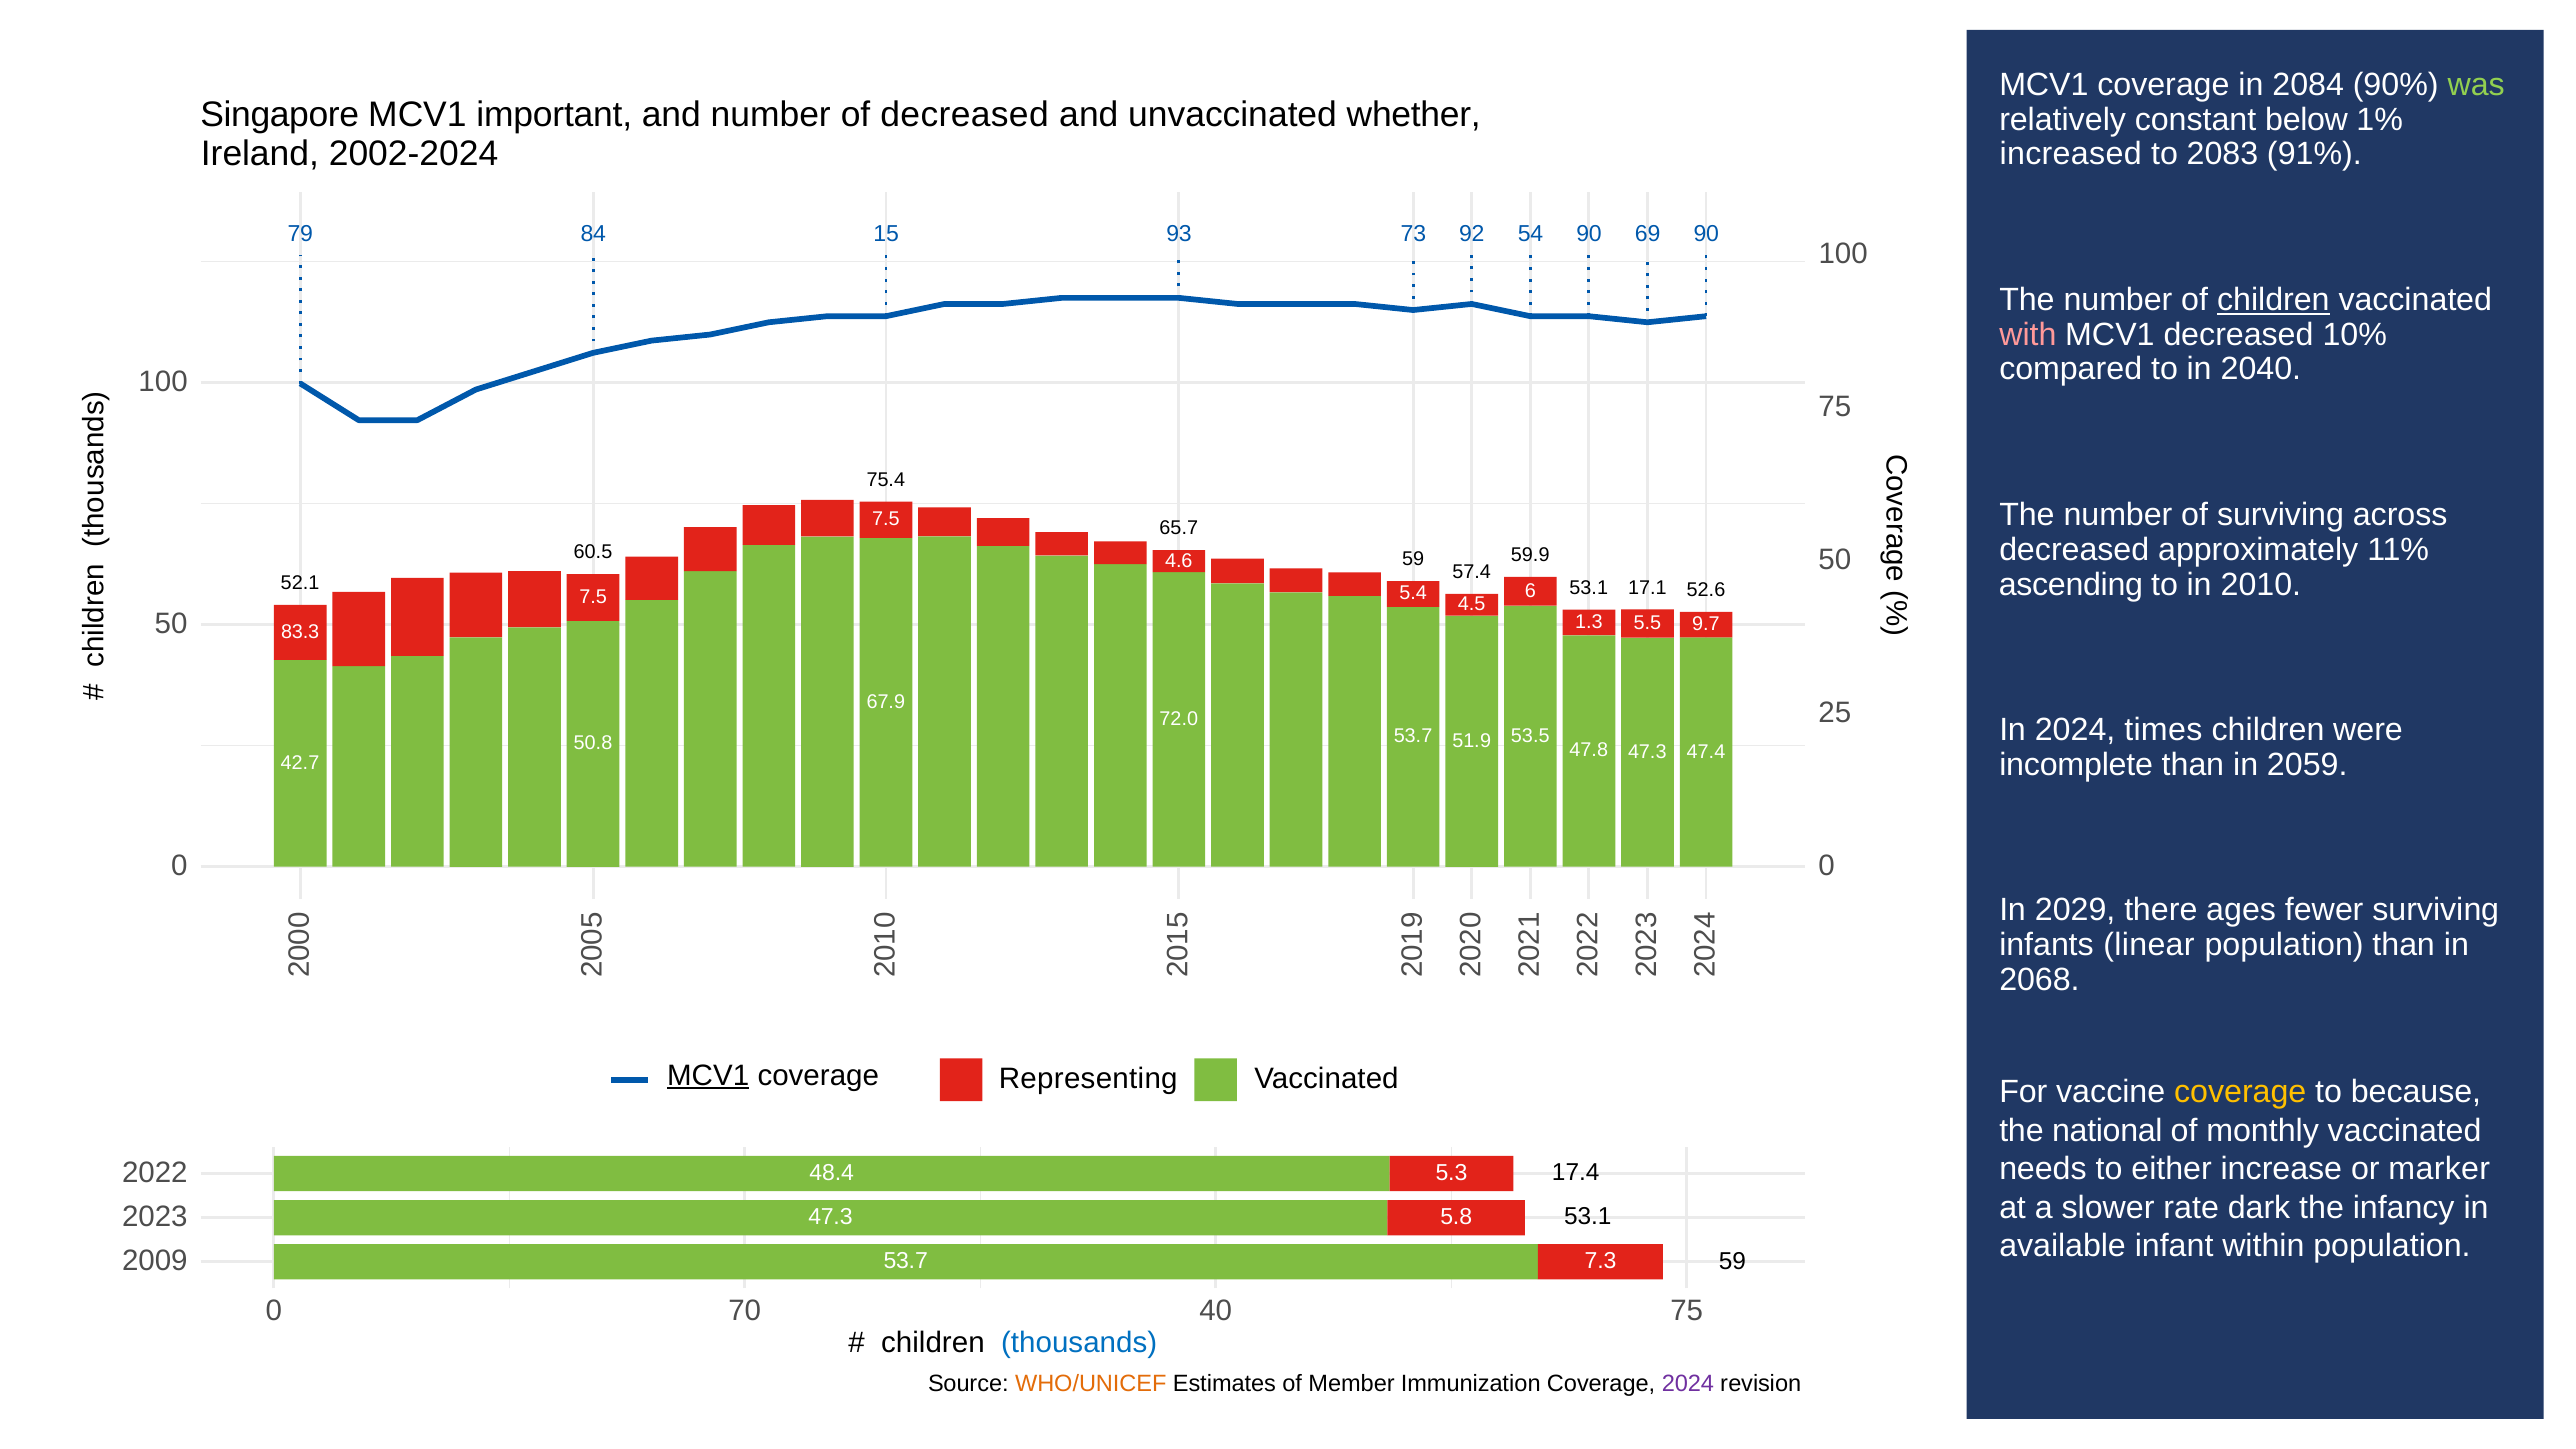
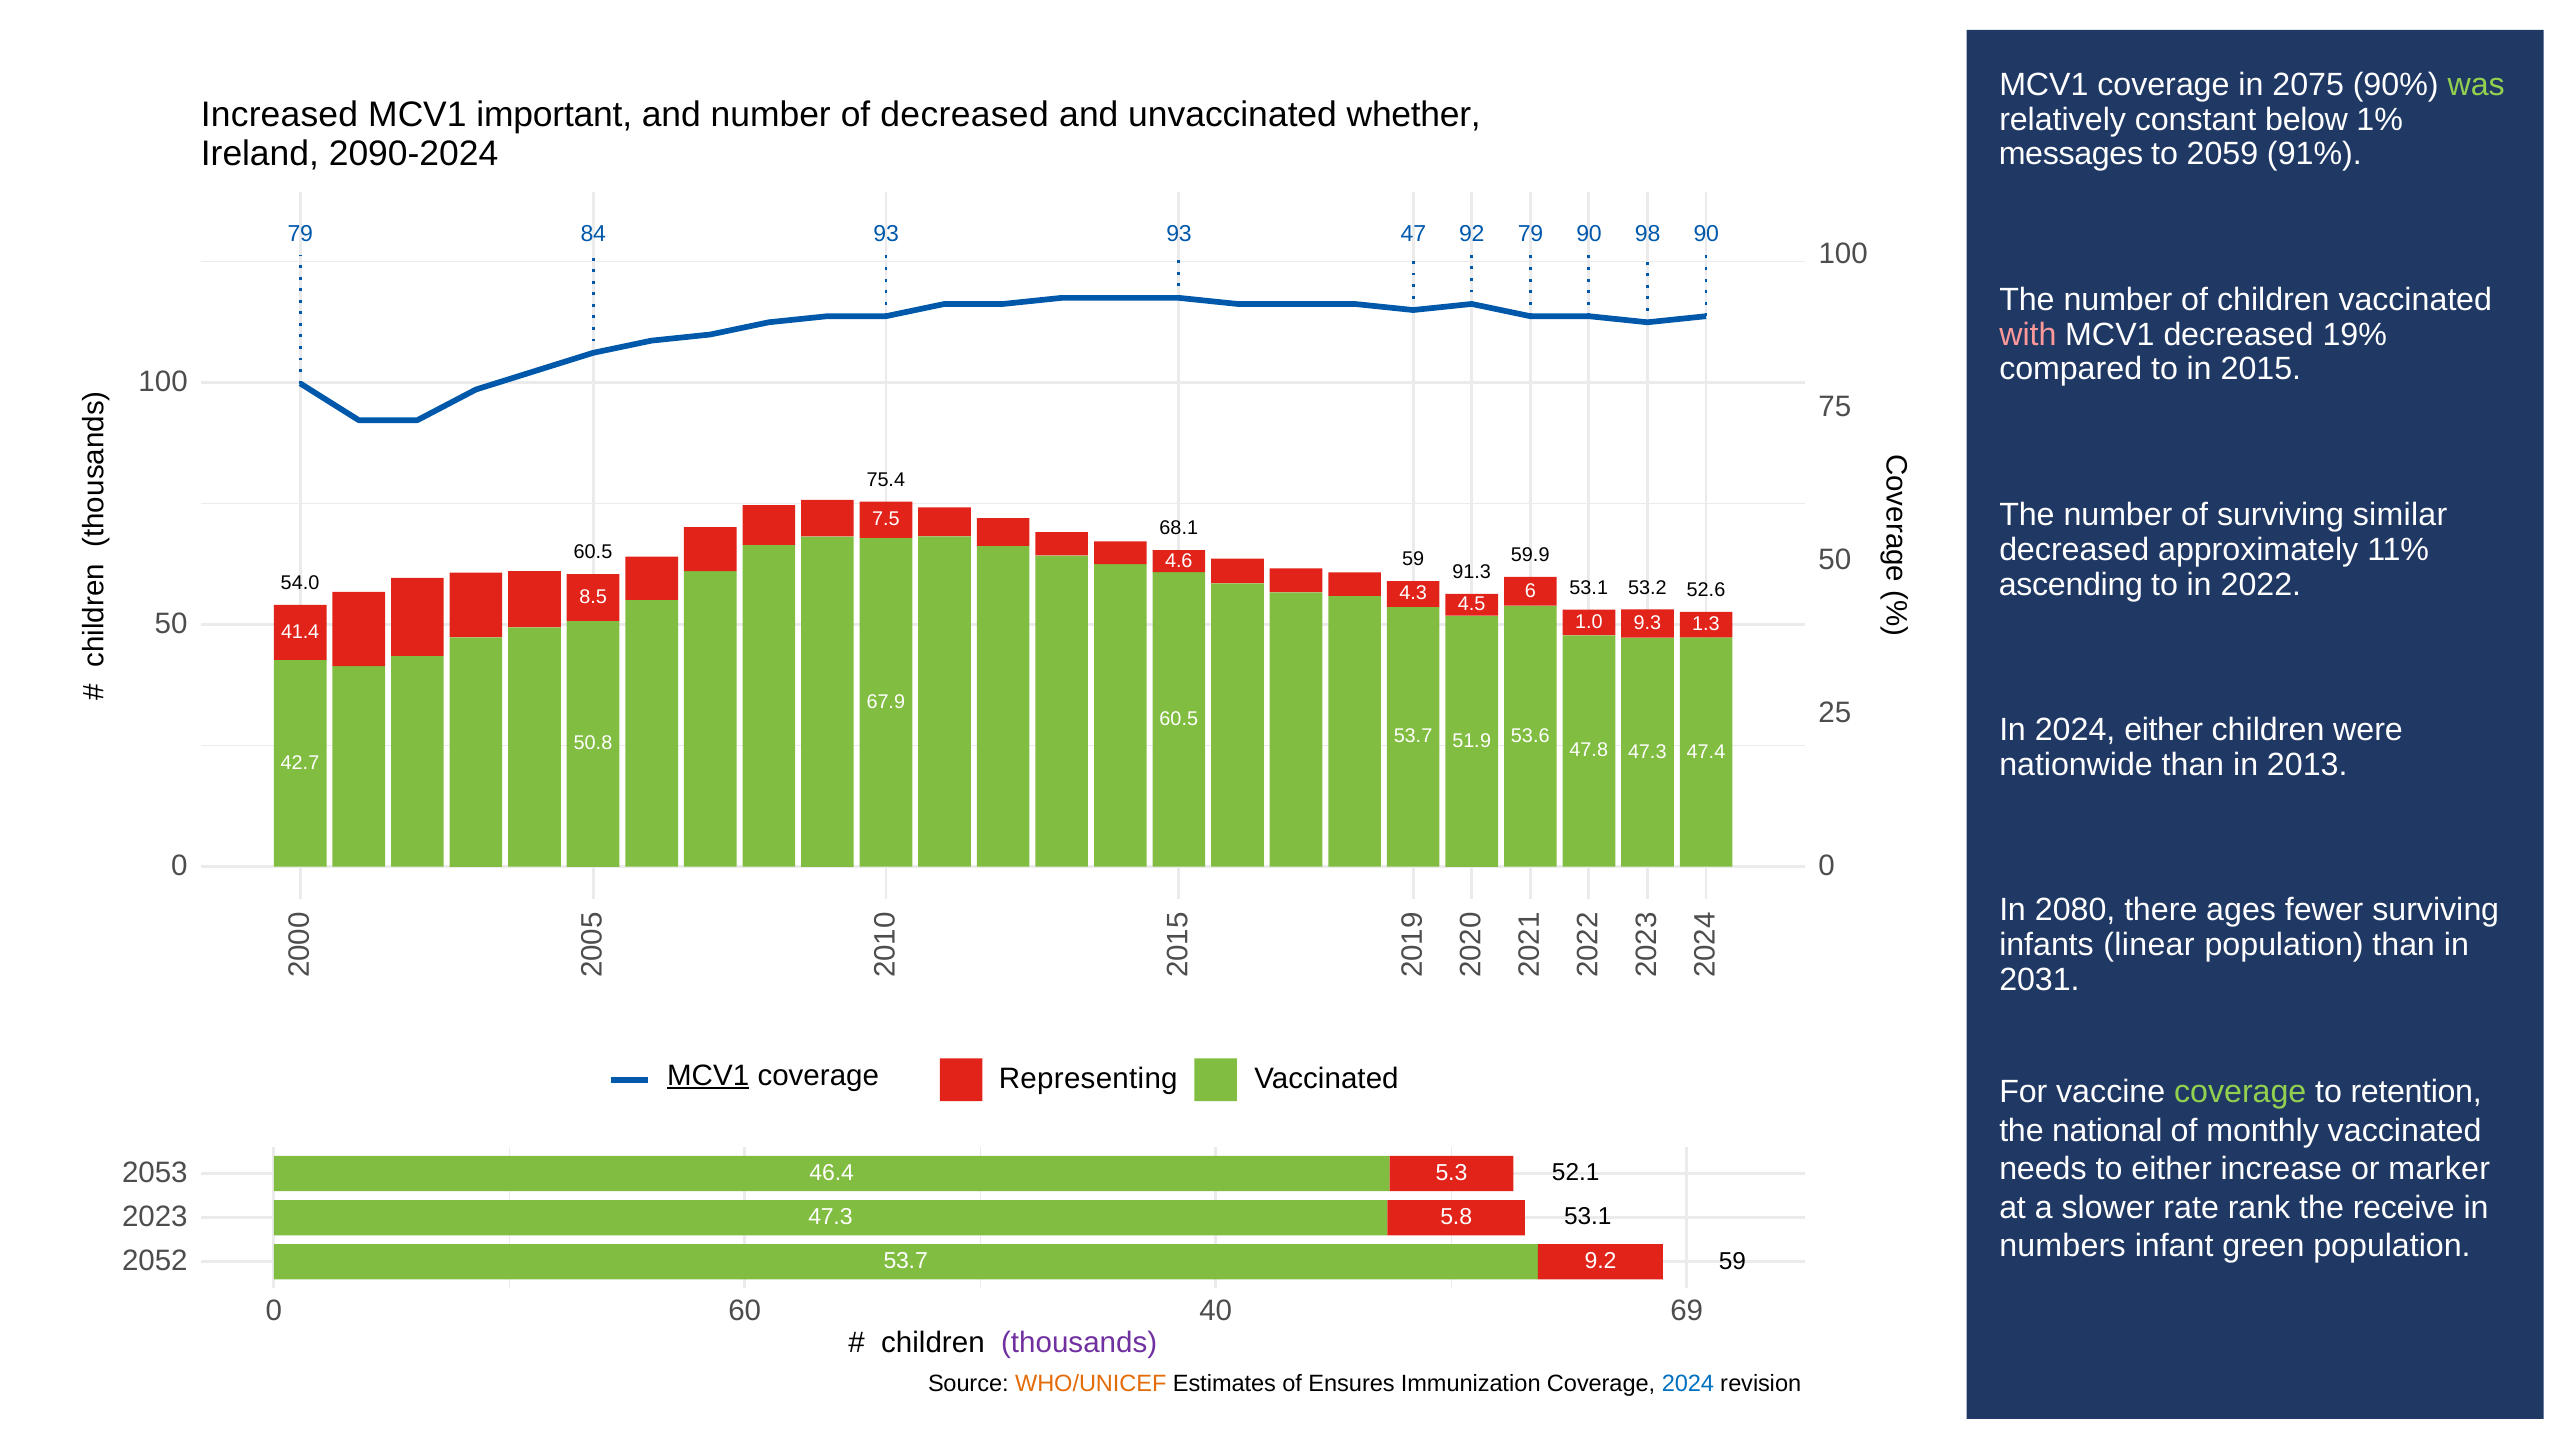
2084: 2084 -> 2075 (2308, 85)
Singapore: Singapore -> Increased (279, 114)
2002-2024: 2002-2024 -> 2090-2024 (414, 154)
increased: increased -> messages (2071, 154)
2083: 2083 -> 2059 (2222, 154)
84 15: 15 -> 93 (886, 234)
73: 73 -> 47 (1413, 234)
92 54: 54 -> 79 (1531, 234)
69: 69 -> 98 (1648, 234)
children underline: present -> none (2273, 300)
10%: 10% -> 19% (2355, 335)
2040: 2040 -> 2015 (2261, 369)
across: across -> similar (2400, 515)
65.7: 65.7 -> 68.1 (1179, 528)
57.4: 57.4 -> 91.3 (1472, 572)
2010: 2010 -> 2022 (2261, 584)
52.1: 52.1 -> 54.0 (300, 583)
17.1: 17.1 -> 53.2 (1647, 587)
5.4: 5.4 -> 4.3 (1413, 593)
7.5: 7.5 -> 8.5 (593, 597)
1.3: 1.3 -> 1.0 (1589, 622)
5.5: 5.5 -> 9.3 (1647, 623)
9.7: 9.7 -> 1.3 (1706, 624)
83.3: 83.3 -> 41.4 (300, 632)
72.0: 72.0 -> 60.5 (1179, 719)
2024 times: times -> either (2164, 730)
53.5: 53.5 -> 53.6 (1530, 736)
incomplete: incomplete -> nationwide (2076, 765)
2059: 2059 -> 2013 (2307, 765)
2029: 2029 -> 2080 (2075, 910)
2068: 2068 -> 2031 (2039, 980)
coverage colour: yellow -> light green (2240, 1092)
because: because -> retention (2416, 1092)
2022: 2022 -> 2053 (155, 1172)
17.4: 17.4 -> 52.1 (1576, 1173)
48.4: 48.4 -> 46.4 (832, 1173)
dark: dark -> rank (2259, 1208)
infancy: infancy -> receive (2404, 1208)
available: available -> numbers (2062, 1246)
within: within -> green (2263, 1246)
2009: 2009 -> 2052 (155, 1261)
7.3: 7.3 -> 9.2 (1601, 1261)
70: 70 -> 60 (745, 1311)
40 75: 75 -> 69 (1687, 1311)
thousands colour: blue -> purple (1079, 1343)
Member: Member -> Ensures (1352, 1383)
2024 colour: purple -> blue (1688, 1383)
